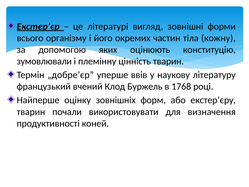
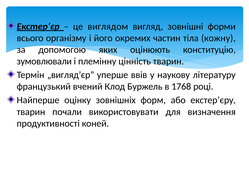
літературі: літературі -> виглядом (108, 26)
„добре’єр: „добре’єр -> „вигляд’єр (71, 75)
